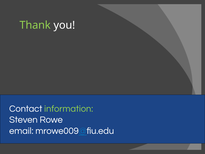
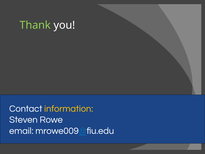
information colour: light green -> yellow (69, 108)
